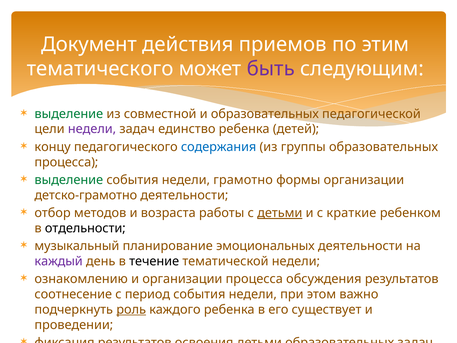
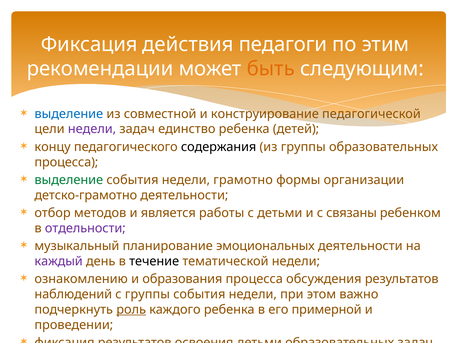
Документ: Документ -> Фиксация (89, 44)
приемов: приемов -> педагоги (283, 44)
тематического: тематического -> рекомендации (100, 69)
быть colour: purple -> orange (271, 69)
выделение colour: green -> blue (69, 114)
и образовательных: образовательных -> конструирование (265, 114)
содержания colour: blue -> black (219, 147)
возраста: возраста -> является (168, 213)
детьми underline: present -> none (280, 213)
краткие: краткие -> связаны (352, 213)
отдельности colour: black -> purple (85, 228)
организации: организации -> образования (182, 279)
соотнесение: соотнесение -> наблюдений (73, 294)
с период: период -> группы (147, 294)
существует: существует -> примерной (327, 309)
